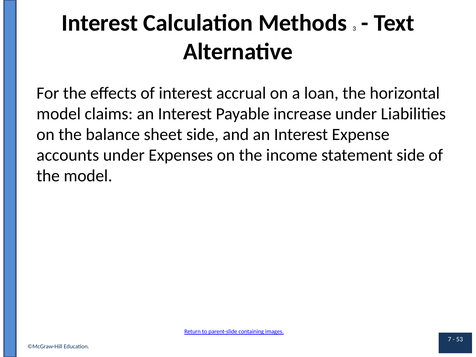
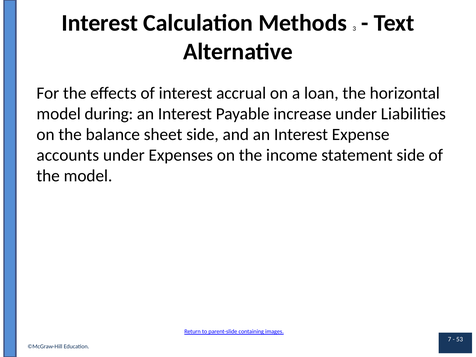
claims: claims -> during (109, 114)
